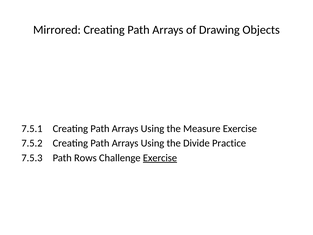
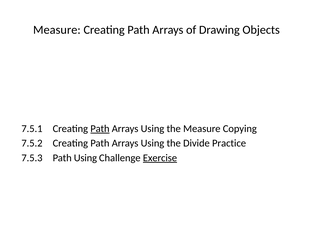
Mirrored: Mirrored -> Measure (57, 30)
Path underline: none -> present (100, 129)
Measure Exercise: Exercise -> Copying (240, 129)
Path Rows: Rows -> Using (85, 158)
